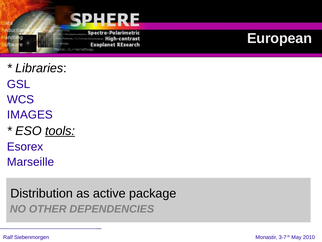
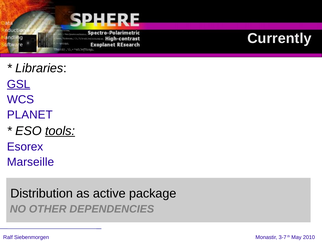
European: European -> Currently (279, 38)
GSL underline: none -> present (19, 84)
IMAGES: IMAGES -> PLANET (30, 115)
